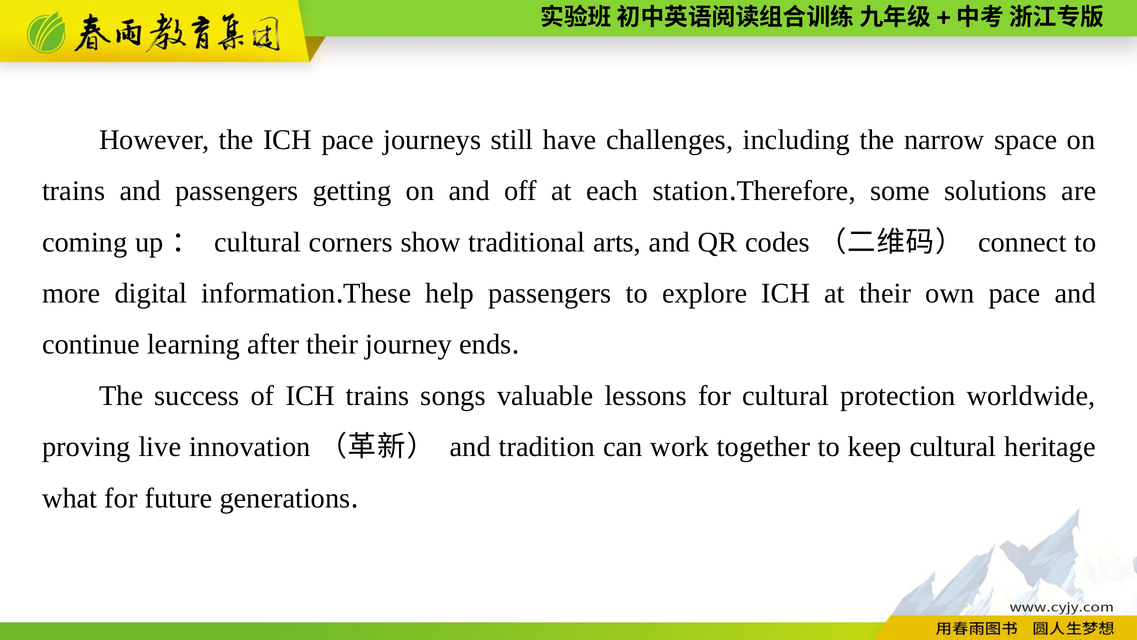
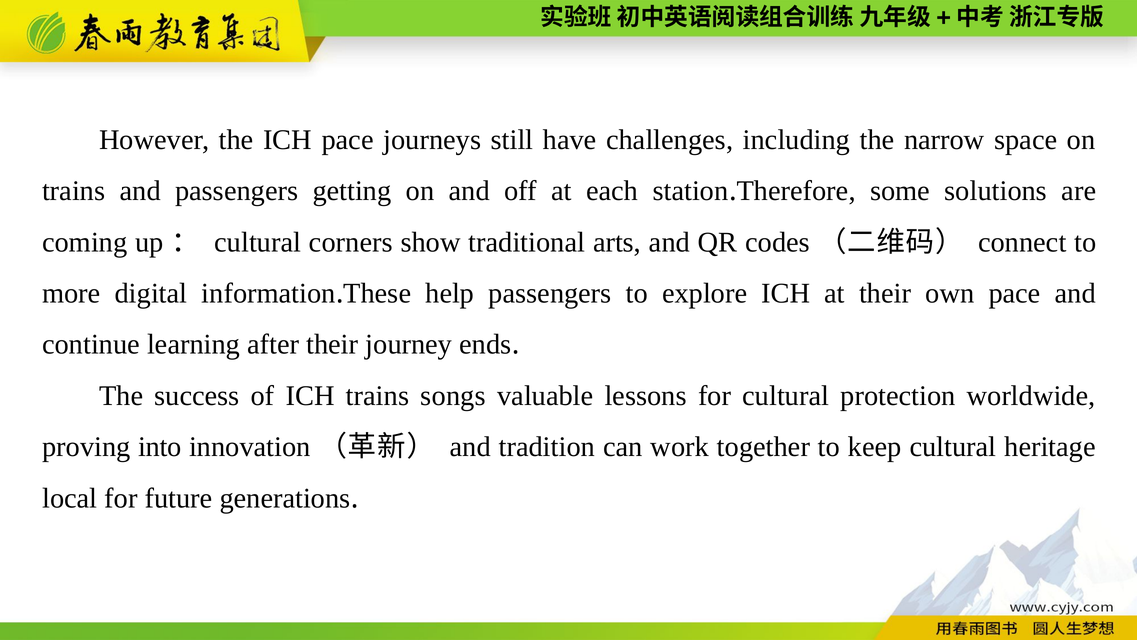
live: live -> into (160, 447)
what: what -> local (70, 498)
